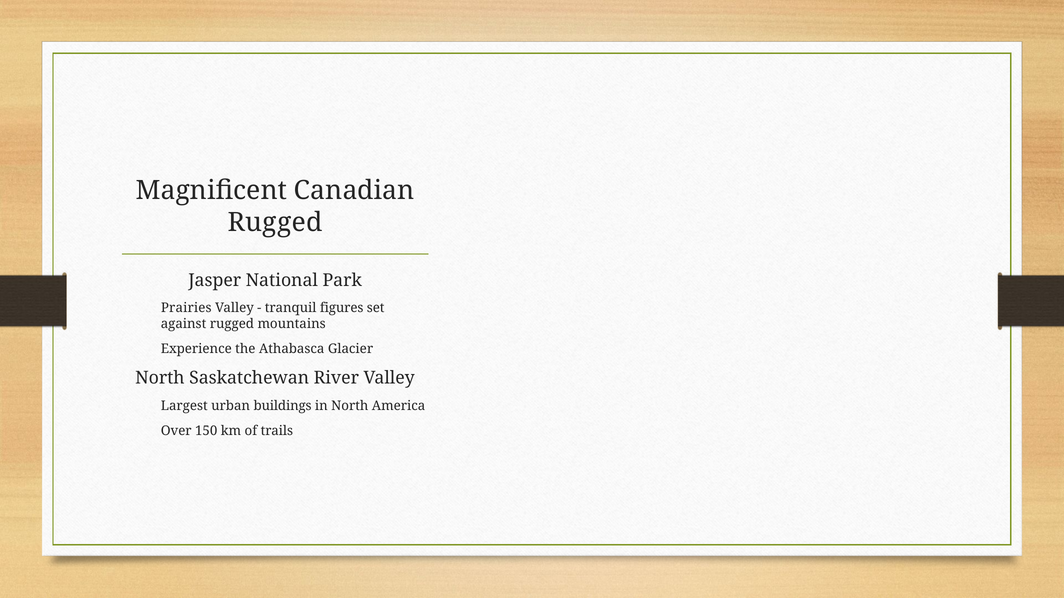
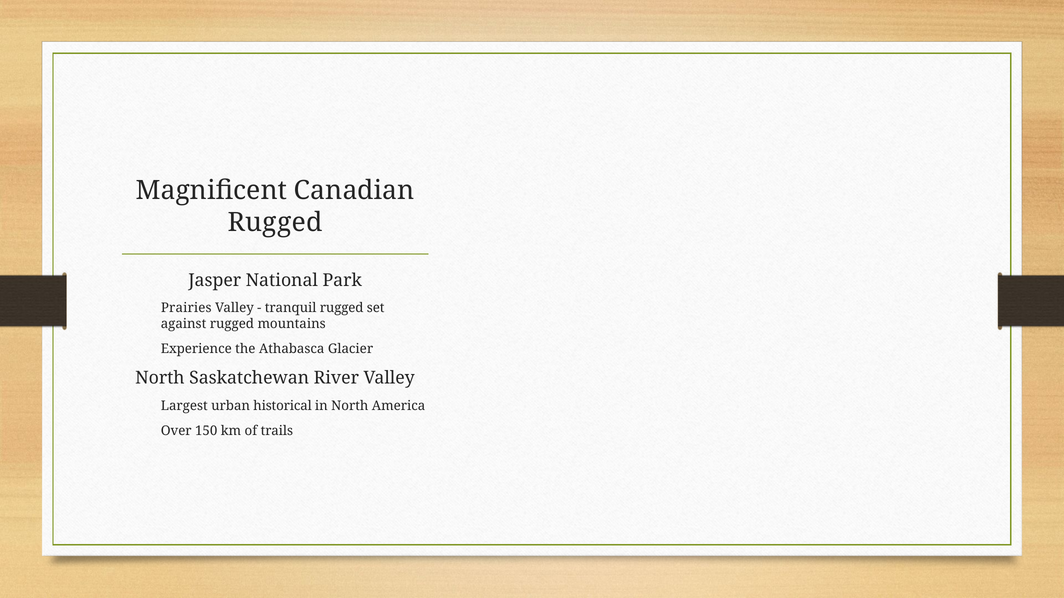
tranquil figures: figures -> rugged (342, 308)
buildings: buildings -> historical (283, 406)
